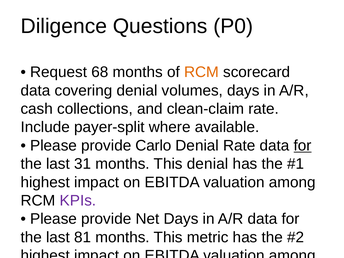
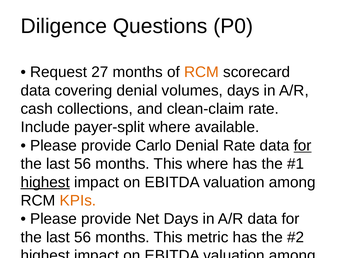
68: 68 -> 27 (100, 72)
31: 31 -> 56 (83, 164)
This denial: denial -> where (208, 164)
highest underline: none -> present (45, 182)
KPIs colour: purple -> orange (78, 201)
81: 81 -> 56 (83, 237)
